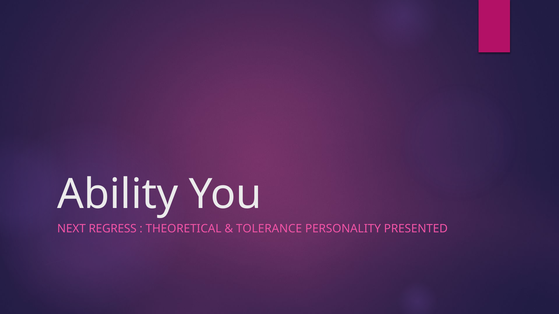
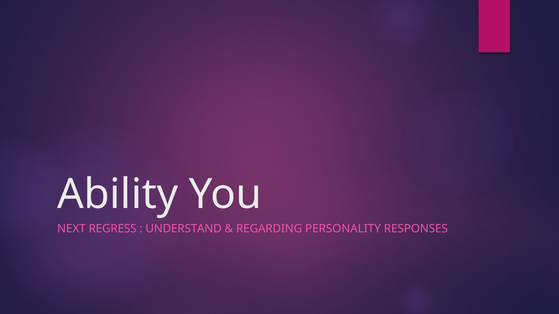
THEORETICAL: THEORETICAL -> UNDERSTAND (184, 229)
TOLERANCE: TOLERANCE -> REGARDING (269, 229)
PRESENTED: PRESENTED -> RESPONSES (416, 229)
